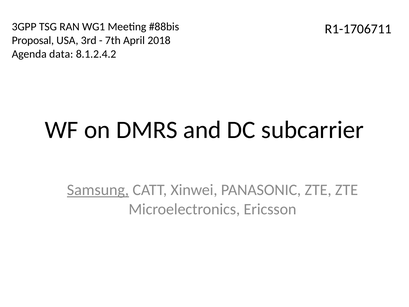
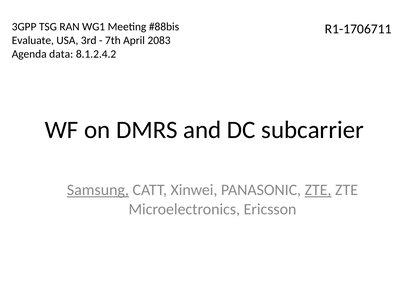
Proposal: Proposal -> Evaluate (33, 40)
2018: 2018 -> 2083 (159, 40)
ZTE underline: none -> present (318, 190)
